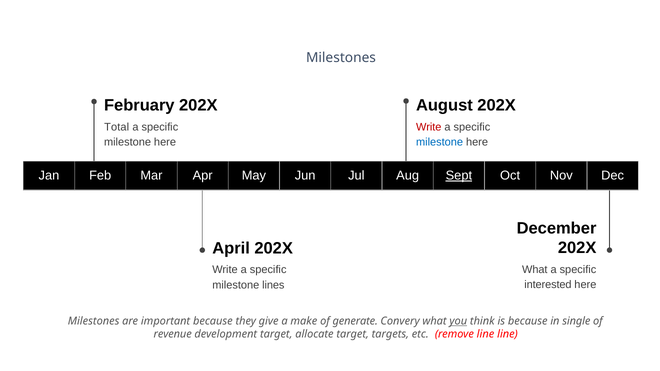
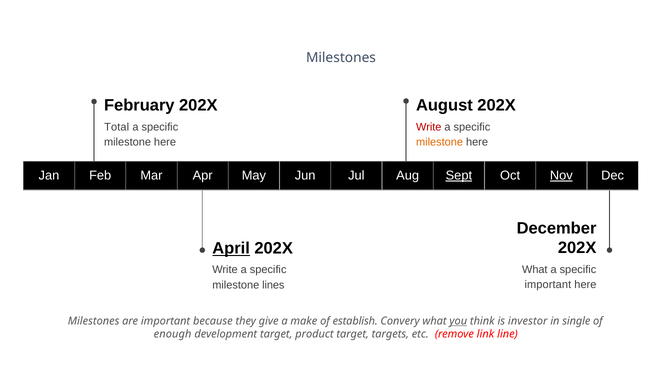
milestone colour: blue -> orange (440, 142)
Nov underline: none -> present (561, 176)
April underline: none -> present (231, 248)
interested: interested -> important (548, 285)
generate: generate -> establish (355, 321)
is because: because -> investor (528, 321)
revenue: revenue -> enough (173, 335)
allocate: allocate -> product (314, 335)
remove line: line -> link (486, 335)
